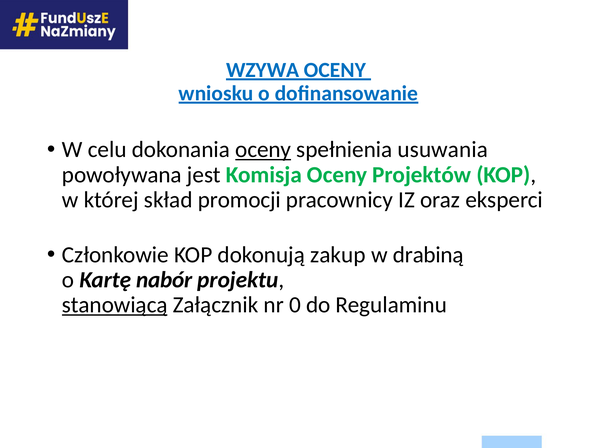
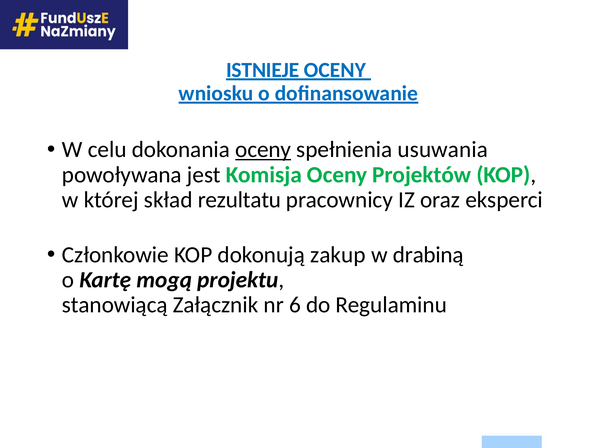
WZYWA: WZYWA -> ISTNIEJE (263, 70)
promocji: promocji -> rezultatu (239, 200)
nabór: nabór -> mogą (164, 280)
stanowiącą underline: present -> none (115, 305)
0: 0 -> 6 (295, 305)
